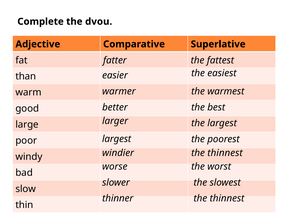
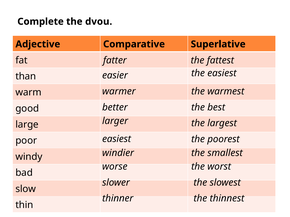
largest: largest -> easiest (117, 139)
thinnest: thinnest -> smallest (225, 153)
